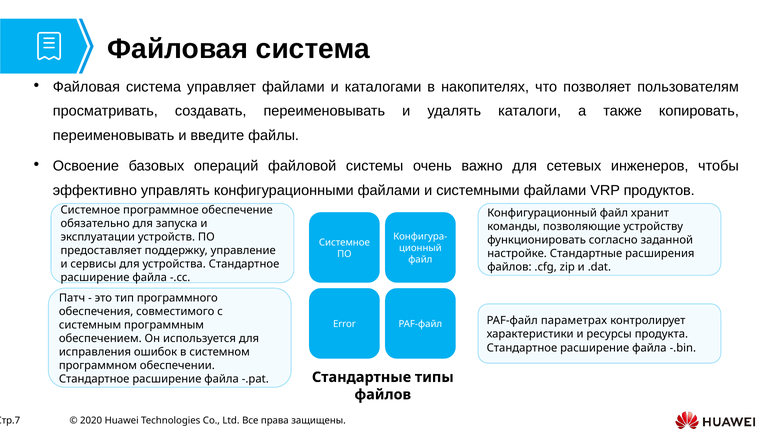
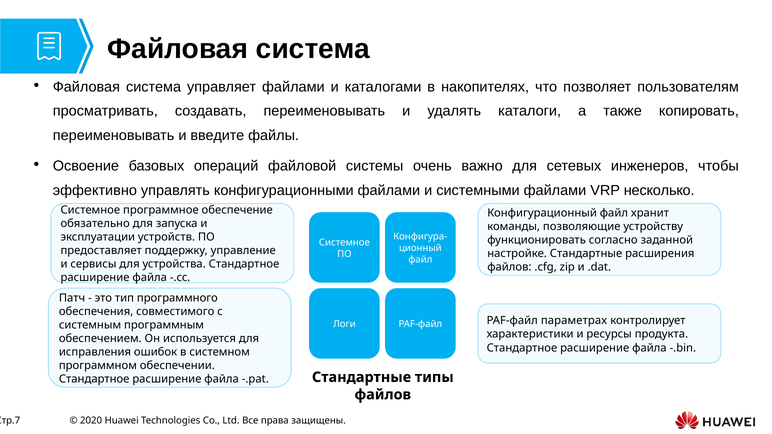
продуктов: продуктов -> несколько (659, 191)
Error: Error -> Логи (344, 324)
